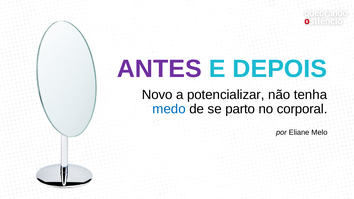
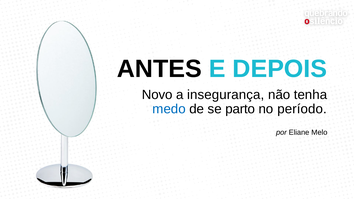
ANTES colour: purple -> black (159, 69)
potencializar: potencializar -> insegurança (226, 95)
corporal: corporal -> período (302, 109)
